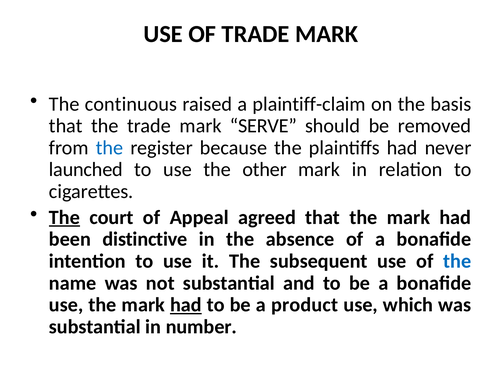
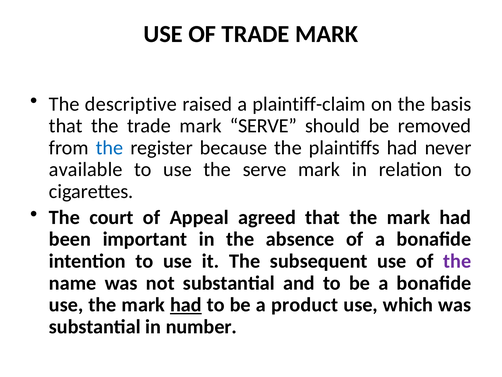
continuous: continuous -> descriptive (131, 104)
launched: launched -> available (86, 169)
the other: other -> serve (265, 169)
The underline: present -> none (64, 217)
distinctive: distinctive -> important (145, 239)
the colour: blue -> purple (457, 261)
